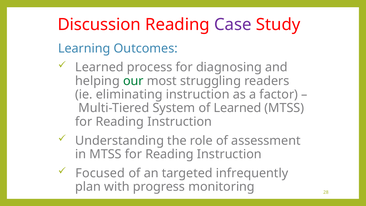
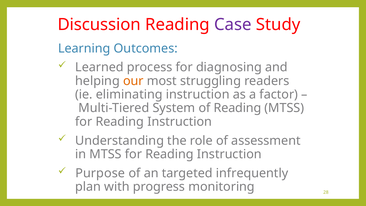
our colour: green -> orange (133, 81)
of Learned: Learned -> Reading (237, 108)
Focused: Focused -> Purpose (100, 173)
